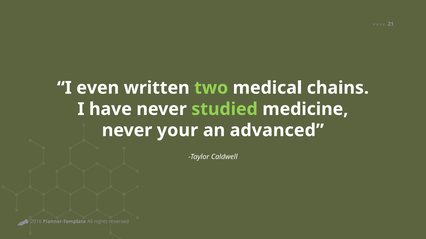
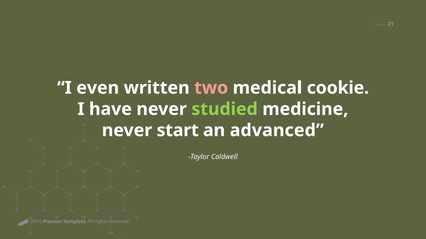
two colour: light green -> pink (211, 88)
chains: chains -> cookie (338, 88)
your: your -> start (178, 131)
